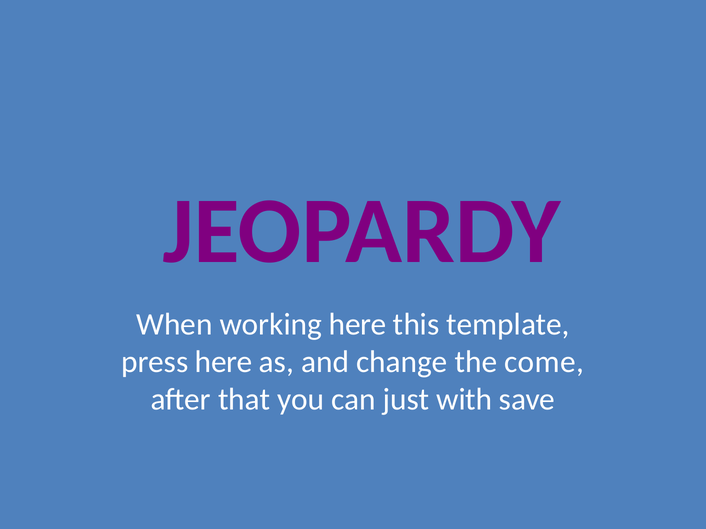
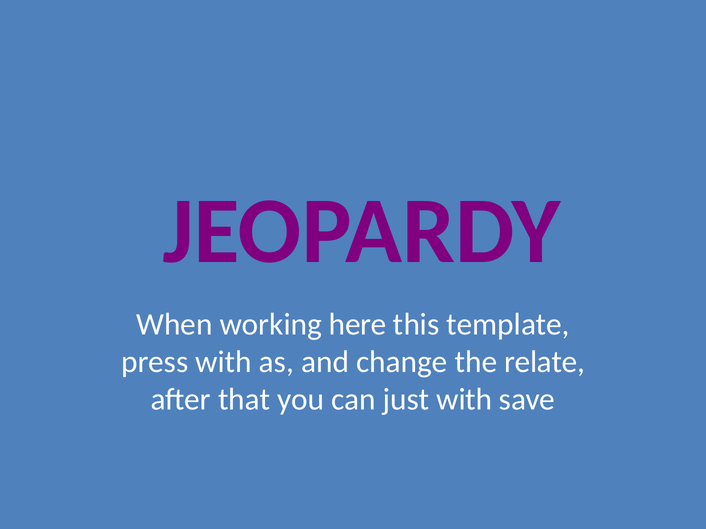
press here: here -> with (224, 362)
come: come -> relate (544, 362)
